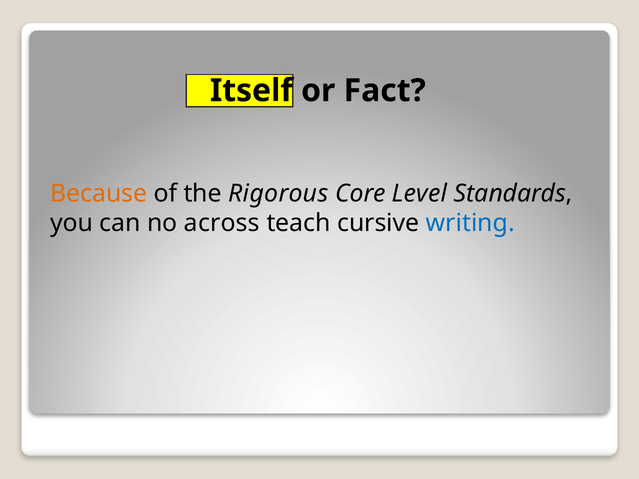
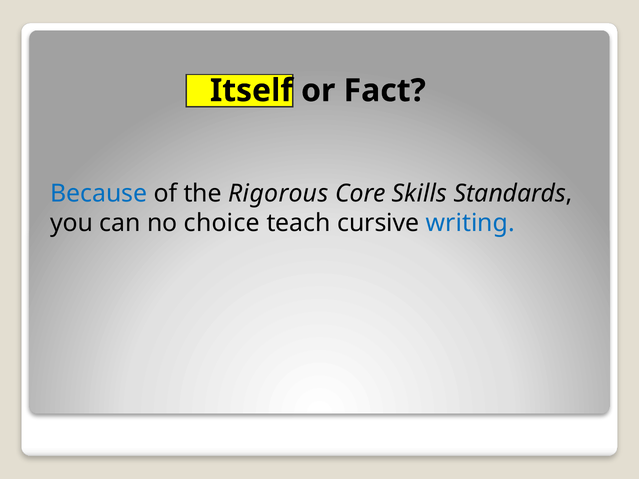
Because colour: orange -> blue (99, 193)
Level: Level -> Skills (419, 193)
across: across -> choice (222, 223)
